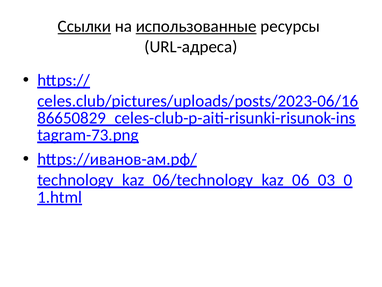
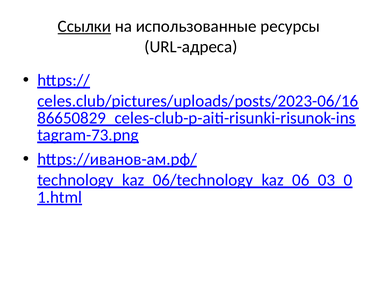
использованные underline: present -> none (196, 26)
